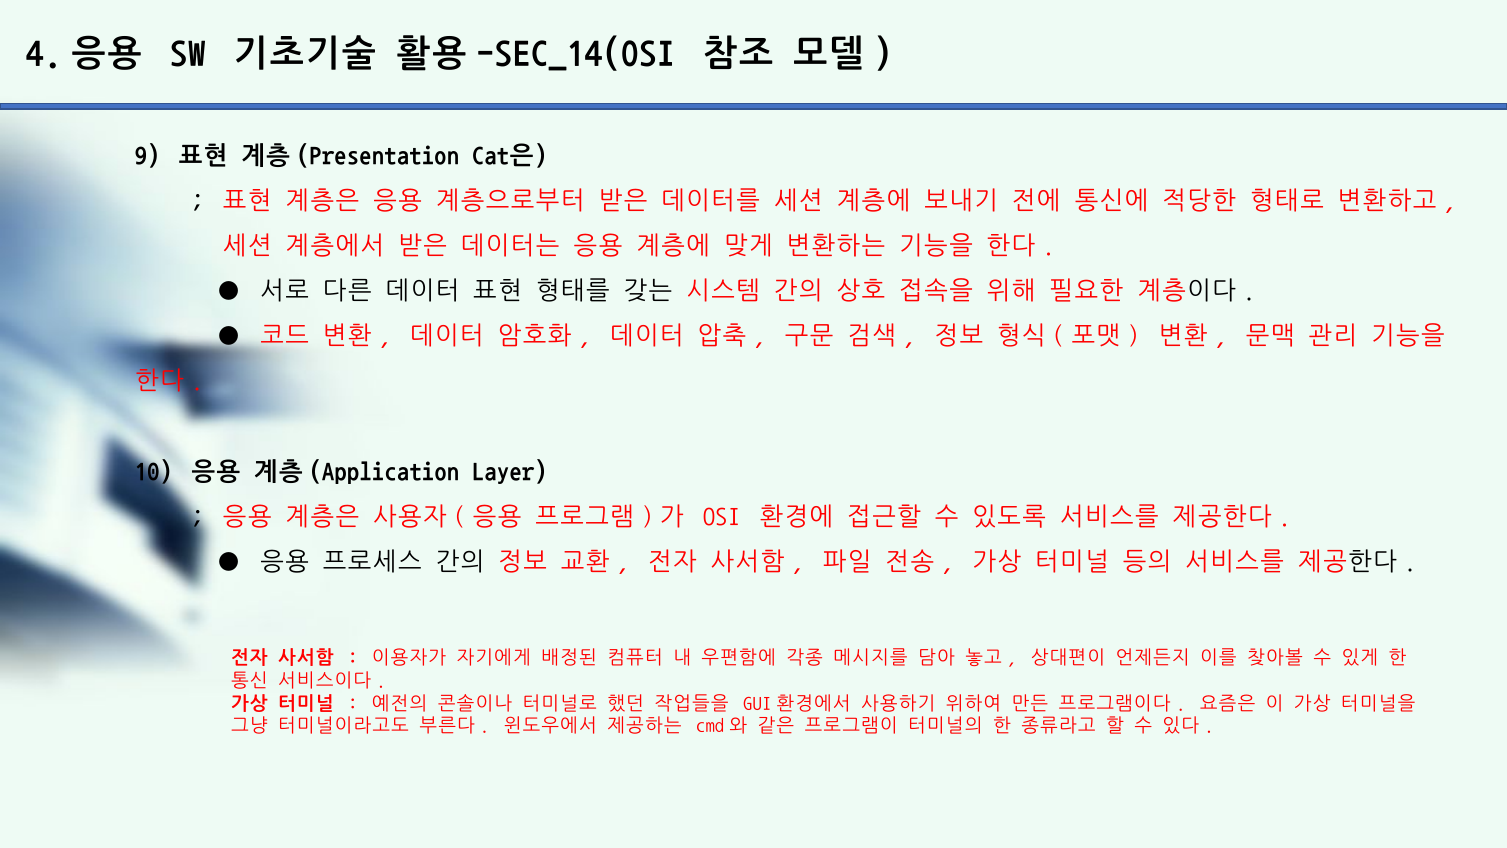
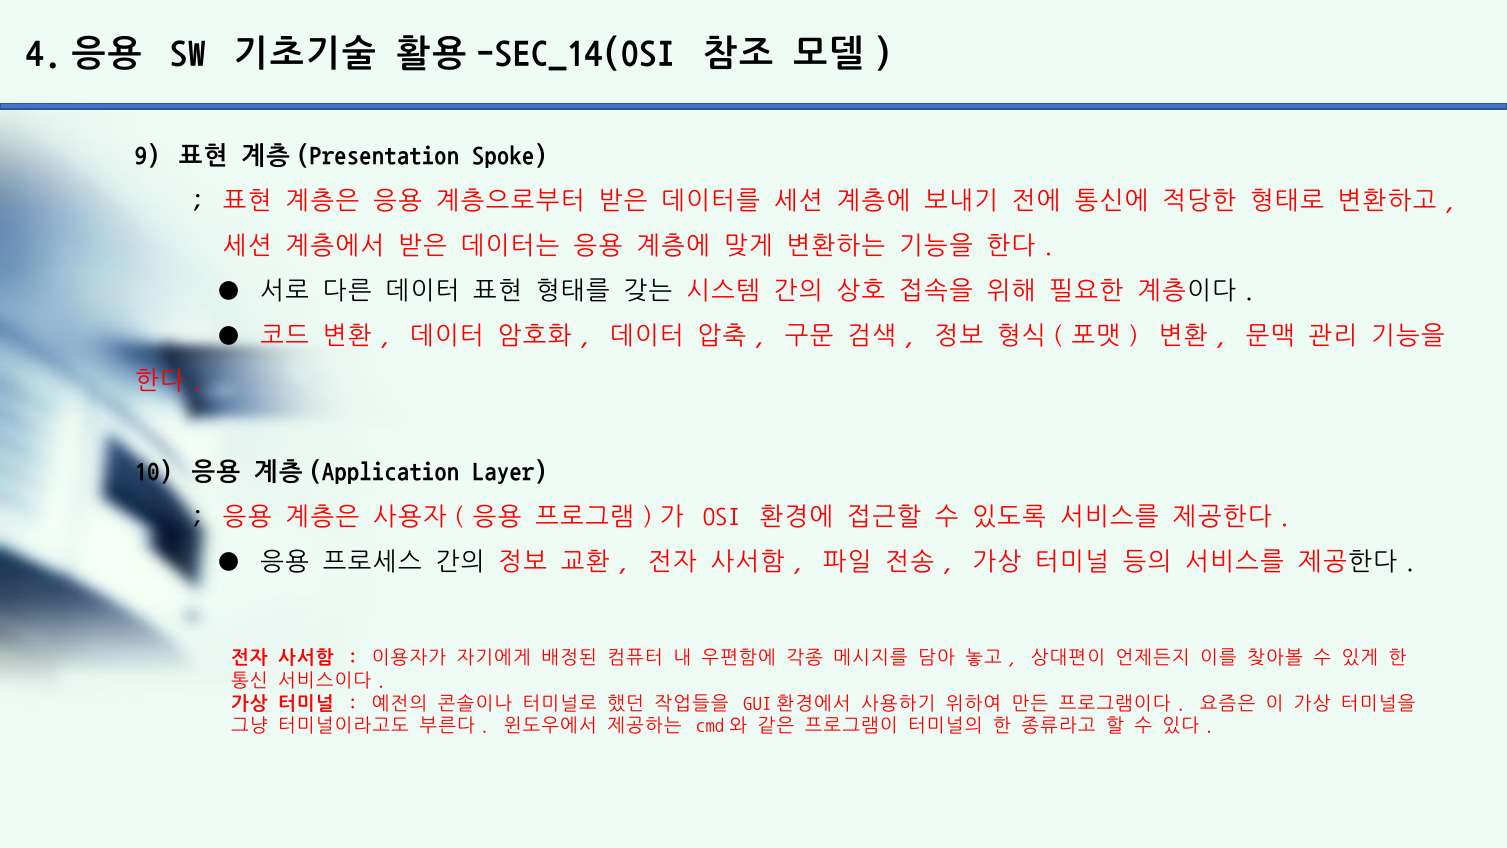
Cat은: Cat은 -> Spoke (509, 155)
